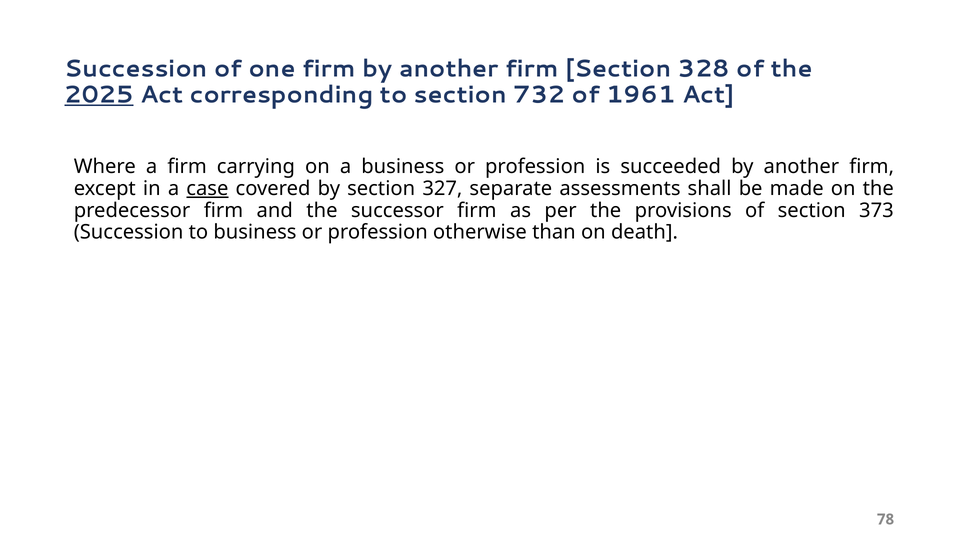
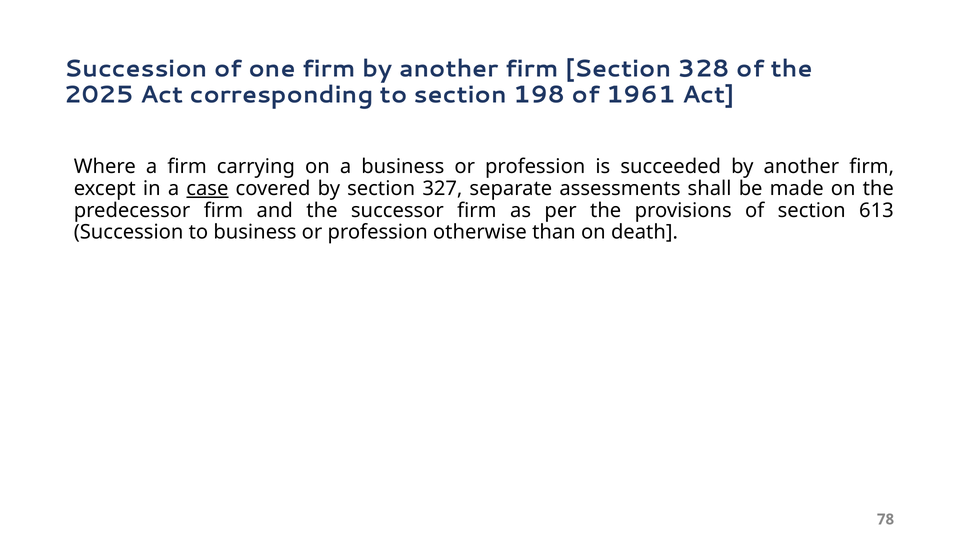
2025 underline: present -> none (99, 95)
732: 732 -> 198 (539, 95)
373: 373 -> 613 (876, 210)
